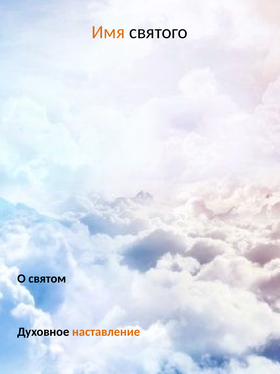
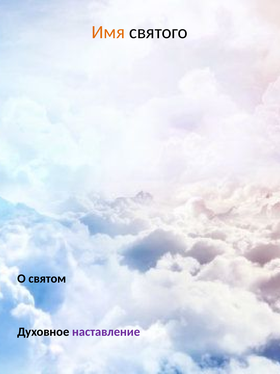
наставление colour: orange -> purple (106, 331)
